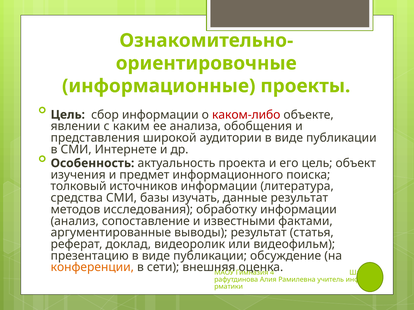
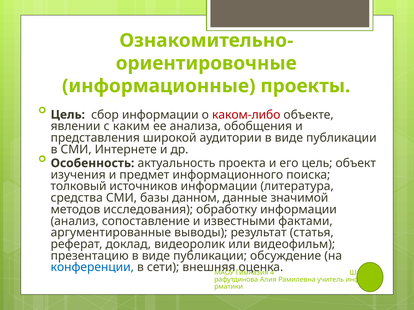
изучать: изучать -> данном (196, 198)
данные результат: результат -> значимой (299, 198)
конференции colour: orange -> blue (92, 268)
